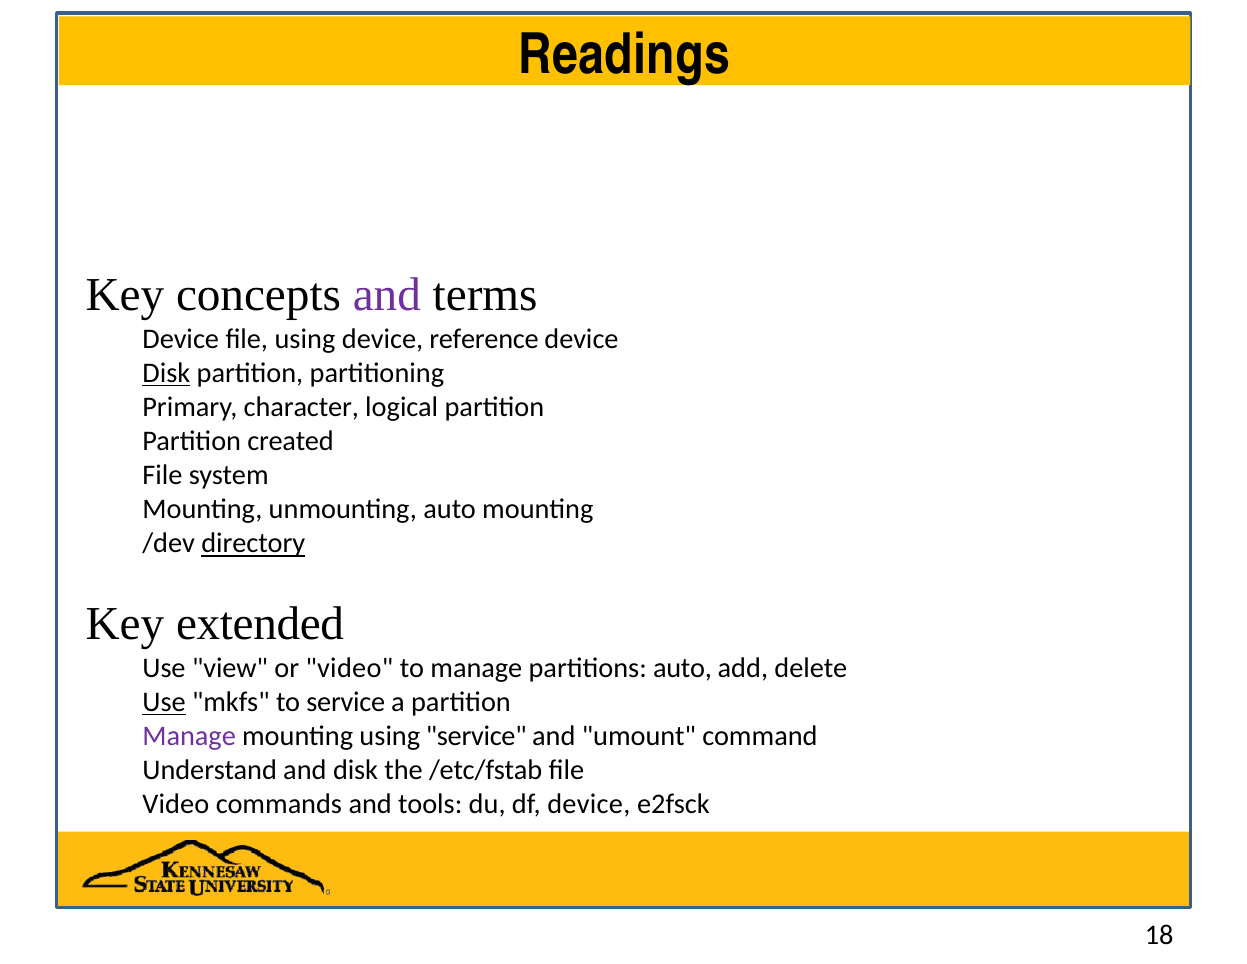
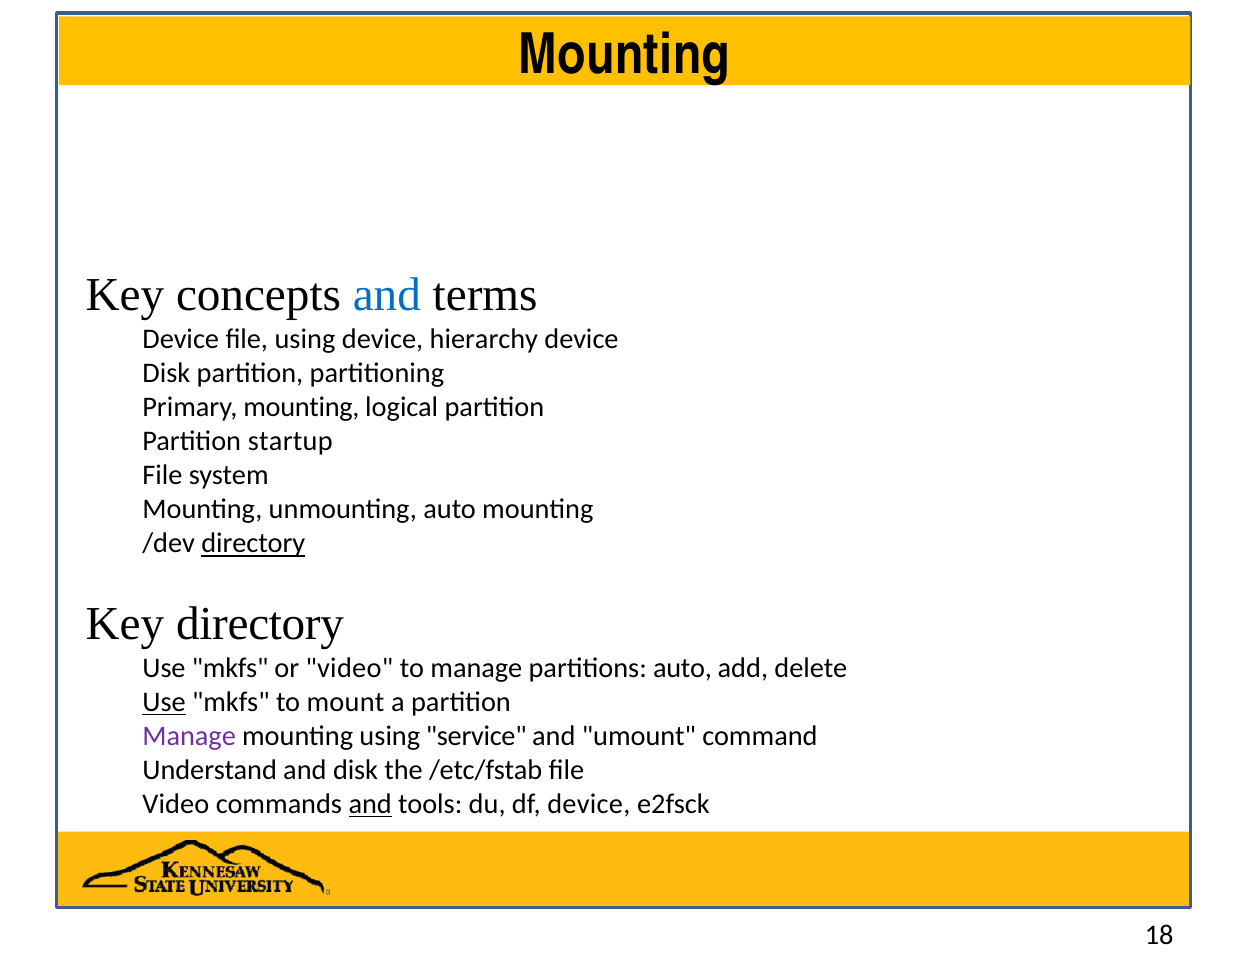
Readings: Readings -> Mounting (624, 54)
and colour: purple -> blue (387, 295)
reference: reference -> hierarchy (484, 339)
Disk underline: present -> none (166, 373)
Primary character: character -> mounting (301, 407)
created: created -> startup (290, 441)
Key extended: extended -> directory (260, 624)
view: view -> mkfs (230, 668)
to service: service -> mount (345, 702)
and underline: none -> present (370, 804)
